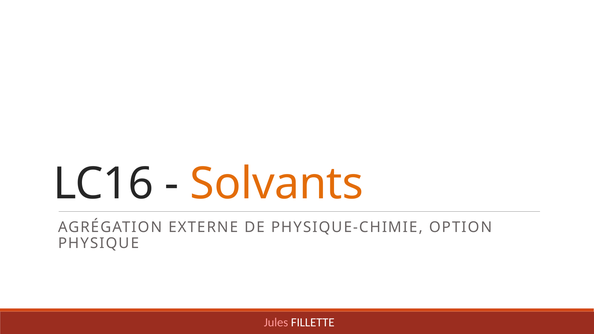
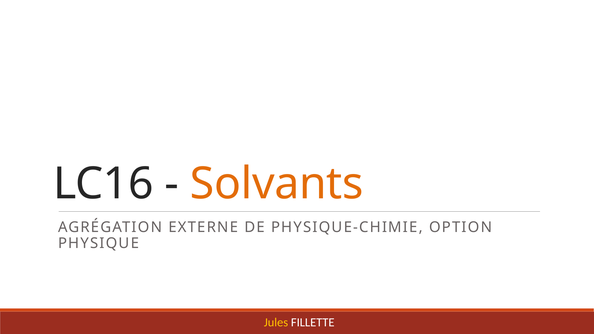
Jules colour: pink -> yellow (276, 323)
